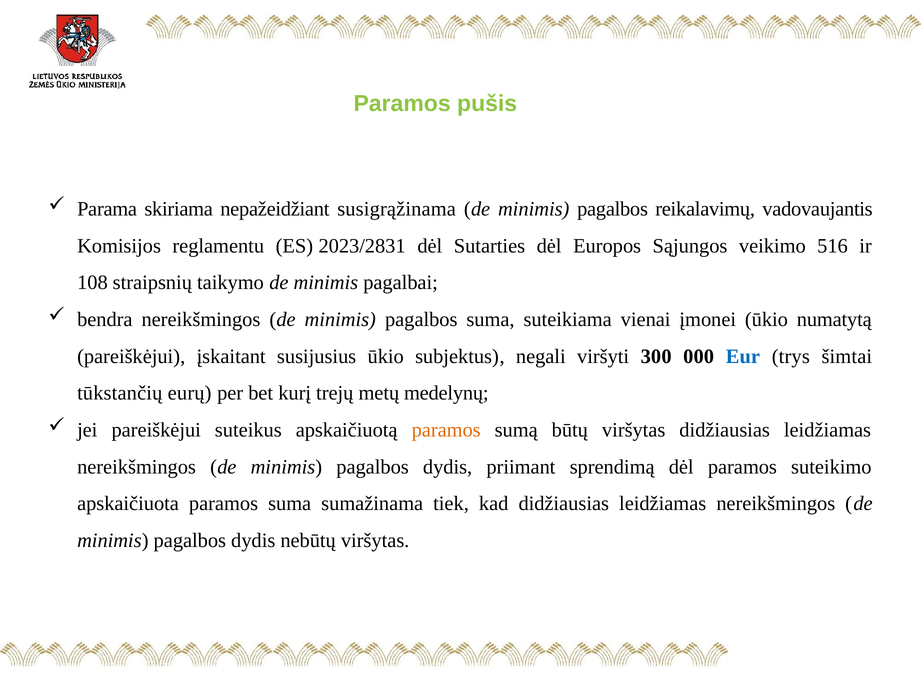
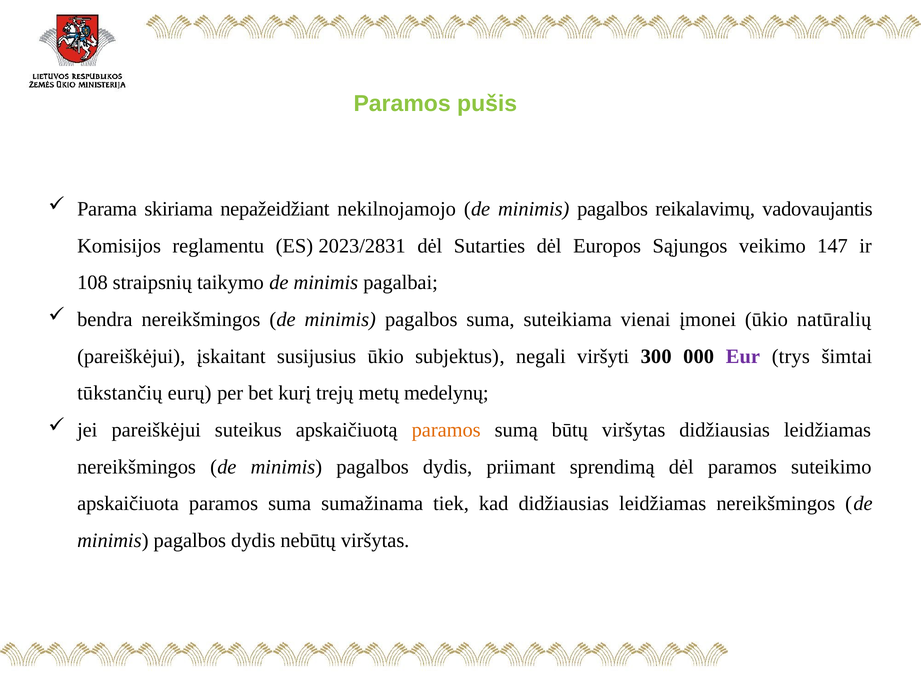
susigrąžinama: susigrąžinama -> nekilnojamojo (397, 209)
516: 516 -> 147 (832, 246)
numatytą: numatytą -> natūralių (834, 319)
Eur colour: blue -> purple (743, 356)
